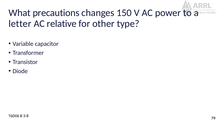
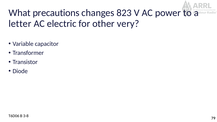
150: 150 -> 823 (124, 13)
relative: relative -> electric (62, 24)
type: type -> very (128, 24)
